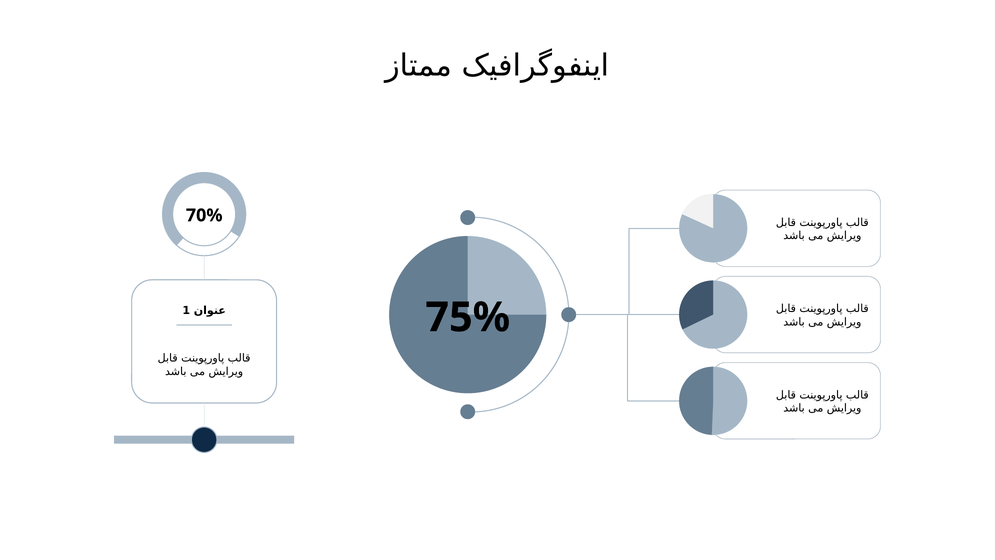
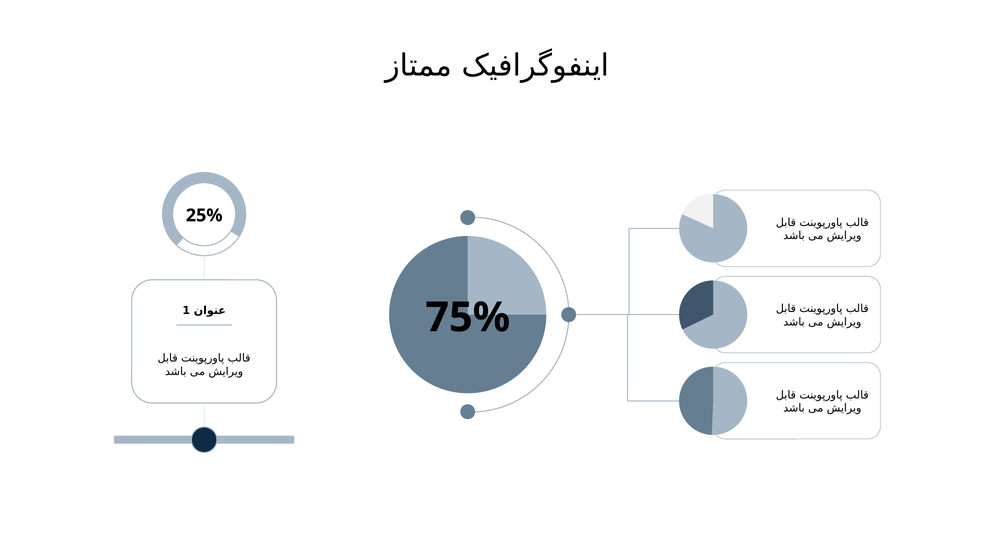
70%: 70% -> 25% (204, 215)
